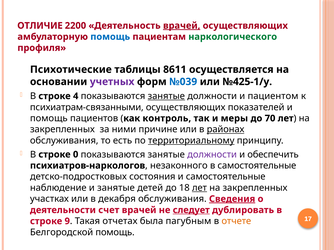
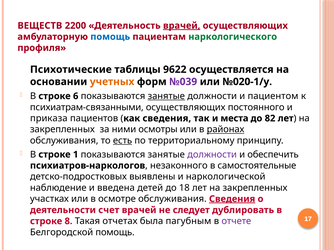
ОТЛИЧИЕ: ОТЛИЧИЕ -> ВЕЩЕСТВ (40, 26)
8611: 8611 -> 9622 (175, 70)
учетных colour: purple -> orange (112, 82)
№039 colour: blue -> purple (183, 82)
№425-1/у: №425-1/у -> №020-1/у (247, 82)
4: 4 -> 6 (76, 96)
показателей: показателей -> постоянного (256, 107)
помощь: помощь -> приказа (49, 119)
как контроль: контроль -> сведения (167, 119)
меры: меры -> места (234, 119)
70: 70 -> 82 (270, 119)
причине: причине -> осмотры (158, 130)
есть underline: none -> present (123, 141)
территориальному underline: present -> none (191, 141)
0: 0 -> 1 (76, 155)
состояния: состояния -> выявлены (152, 177)
и самостоятельные: самостоятельные -> наркологической (226, 177)
и занятые: занятые -> введена (116, 188)
лет underline: present -> none (199, 188)
декабря: декабря -> осмотре (117, 199)
следует underline: present -> none (191, 210)
9: 9 -> 8 (67, 222)
отчете colour: orange -> purple (236, 222)
